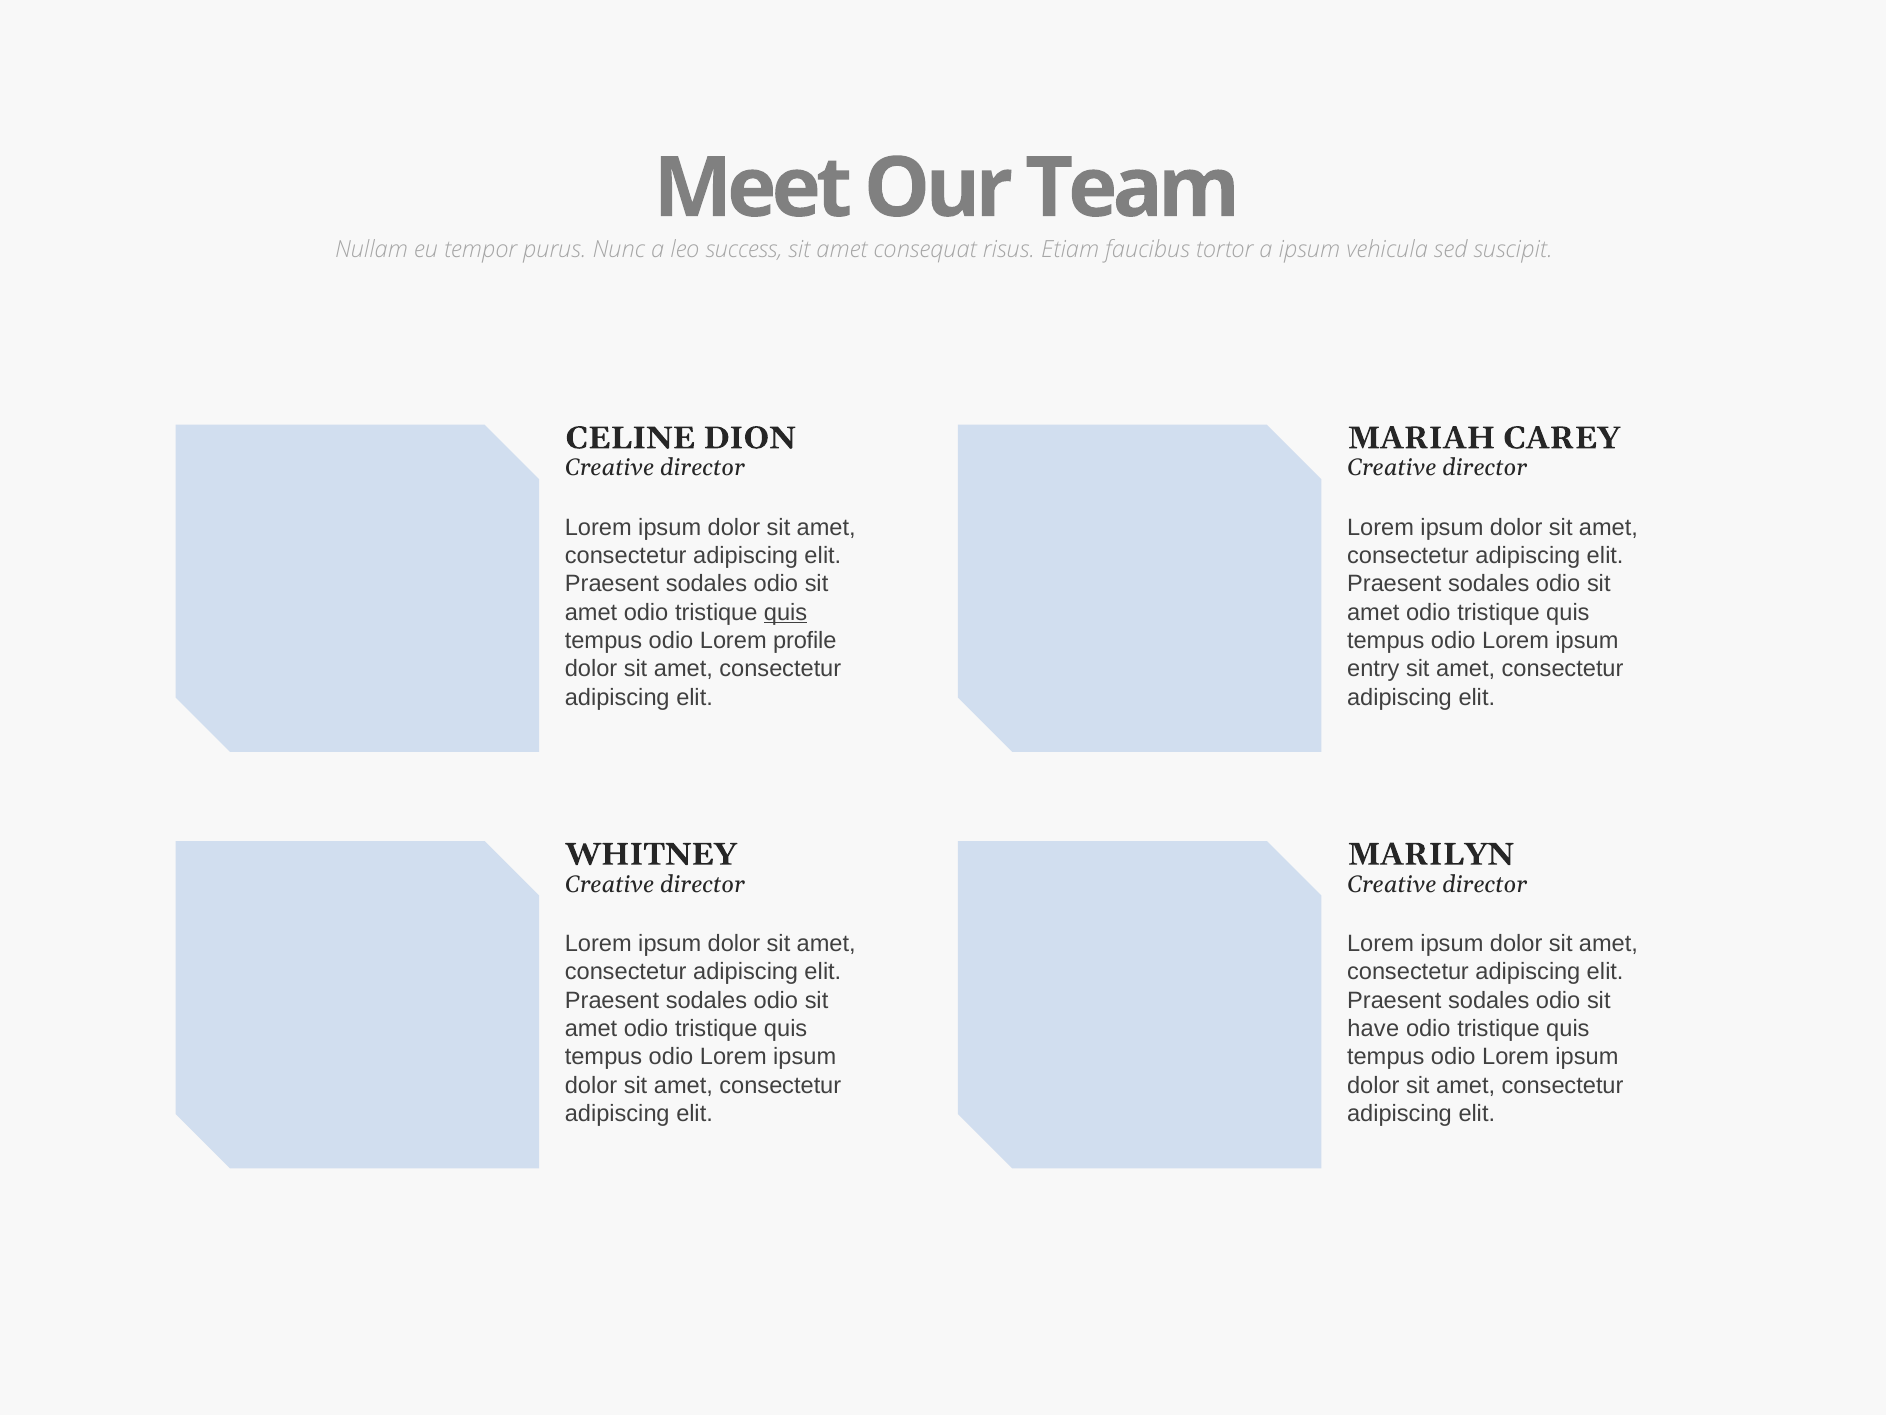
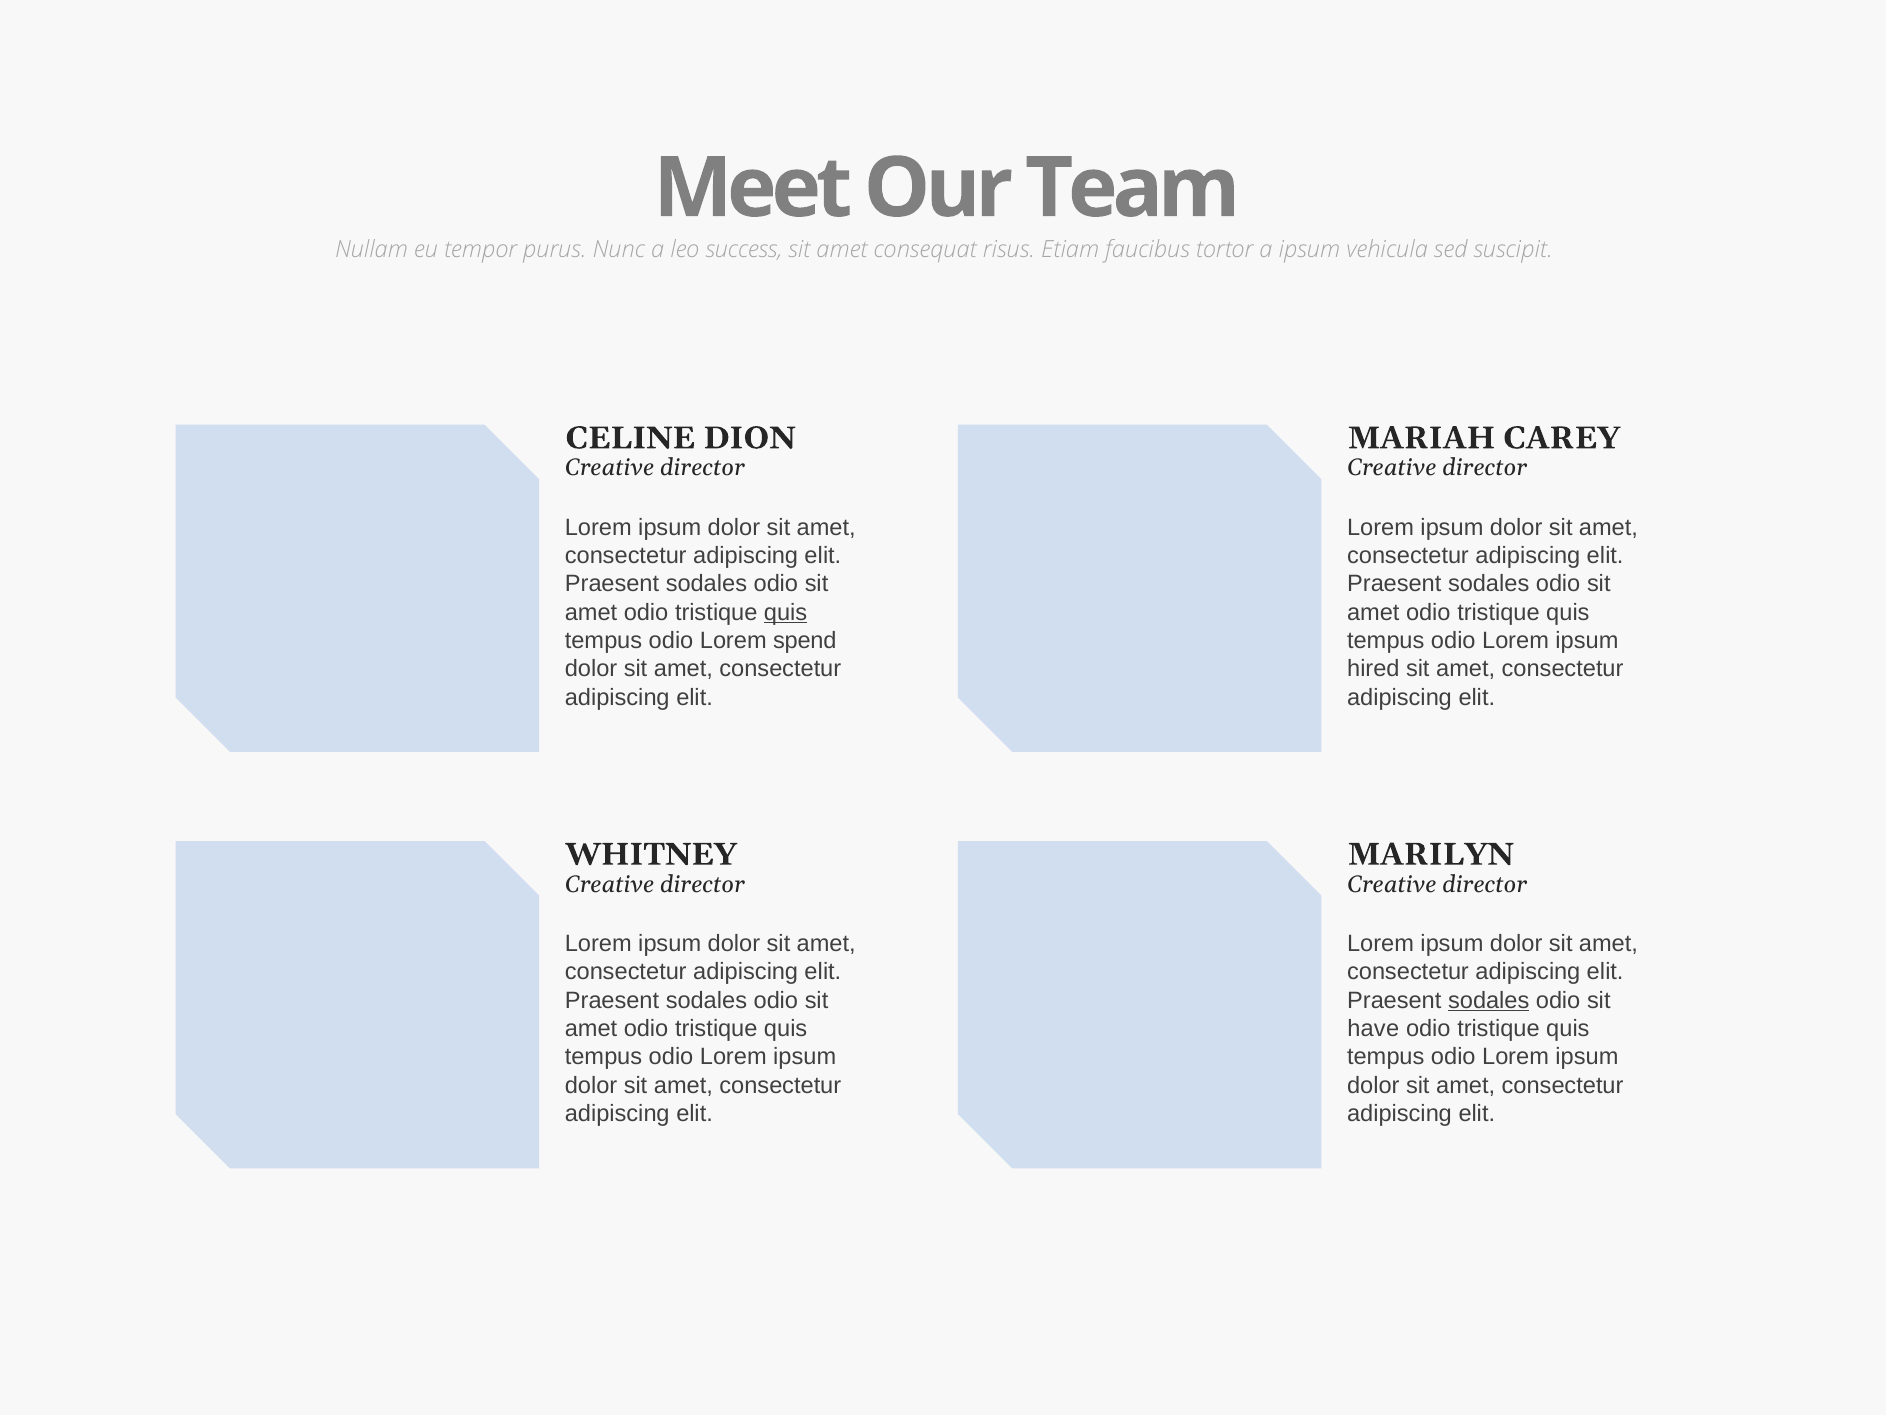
profile: profile -> spend (805, 641)
entry: entry -> hired (1373, 669)
sodales underline: none -> present (1489, 1000)
